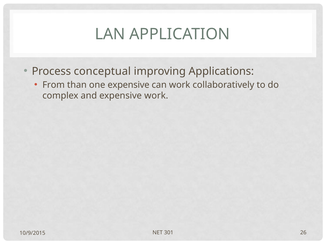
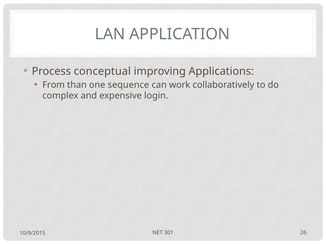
one expensive: expensive -> sequence (128, 85)
expensive work: work -> login (156, 96)
